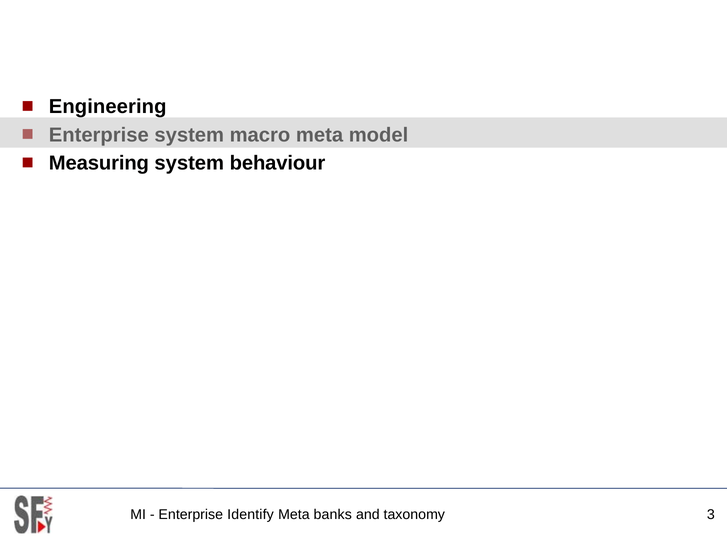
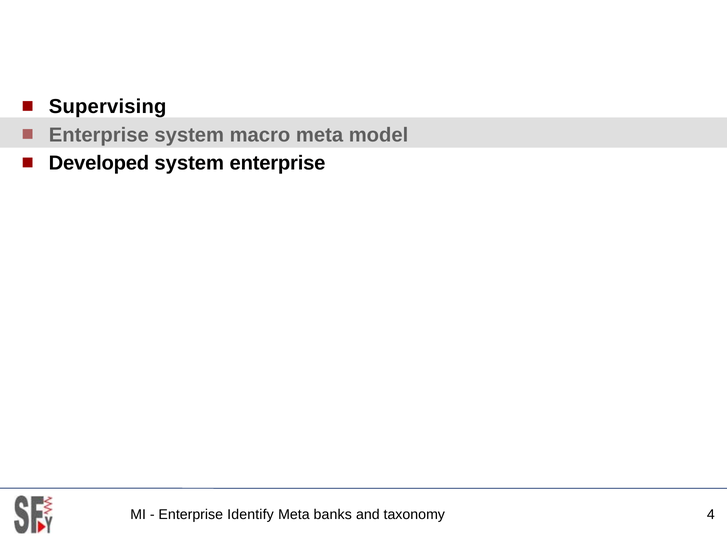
Engineering: Engineering -> Supervising (108, 107)
Measuring: Measuring -> Developed (99, 163)
system behaviour: behaviour -> enterprise (278, 163)
3: 3 -> 4 (711, 515)
